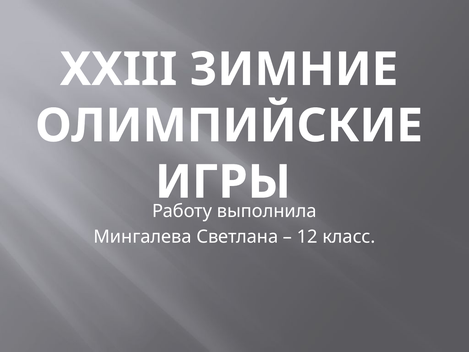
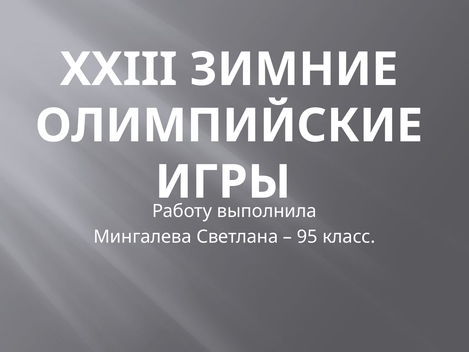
12: 12 -> 95 (307, 237)
